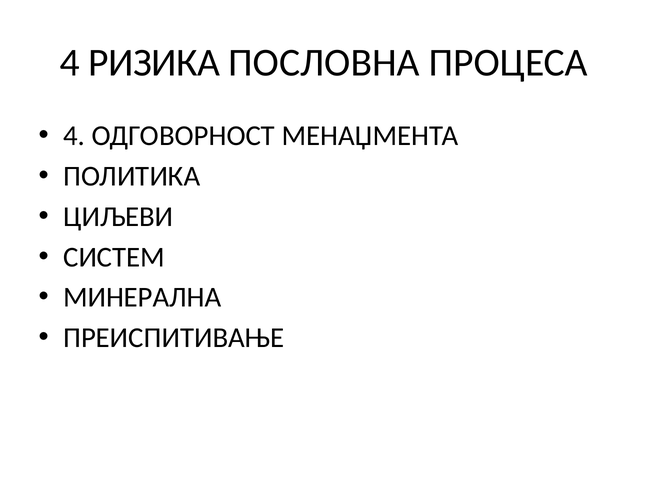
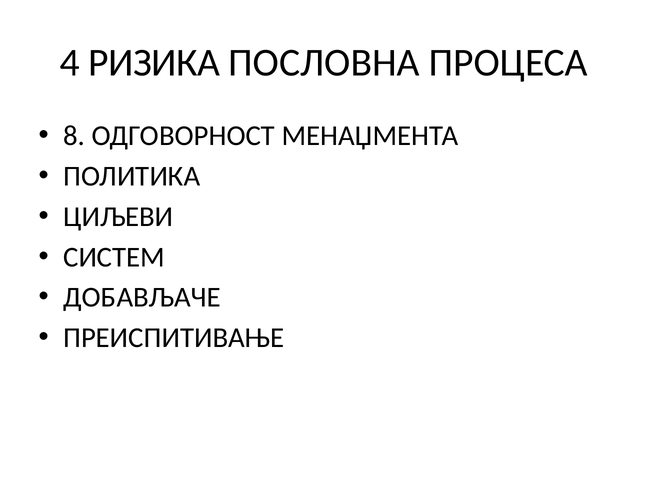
4: 4 -> 8 (74, 136)
МИНЕРАЛНА: МИНЕРАЛНА -> ДОБАВЉАЧЕ (142, 297)
